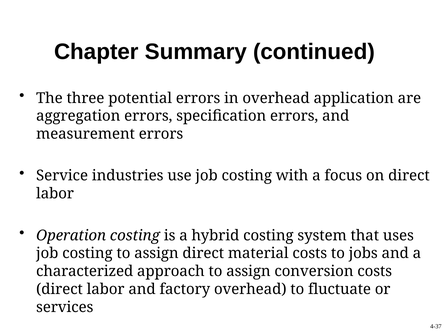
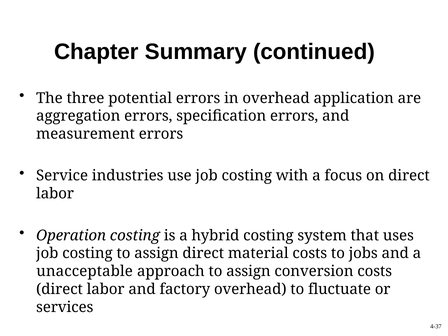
characterized: characterized -> unacceptable (85, 271)
